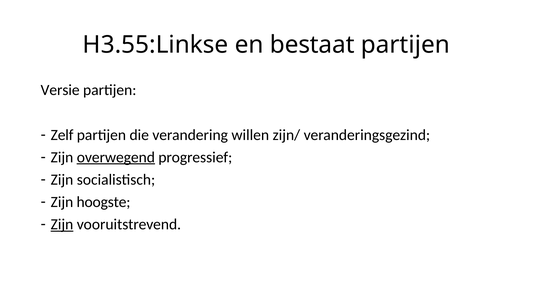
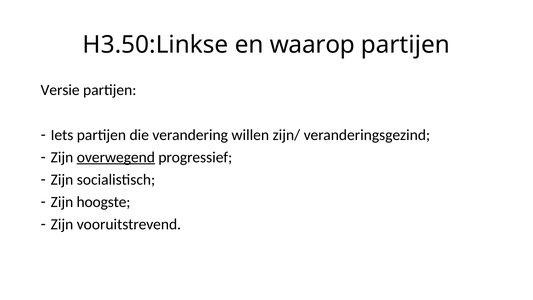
H3.55:Linkse: H3.55:Linkse -> H3.50:Linkse (156, 45)
bestaat: bestaat -> waarop (312, 45)
Zelf: Zelf -> Iets (62, 135)
Zijn underline: present -> none (62, 224)
